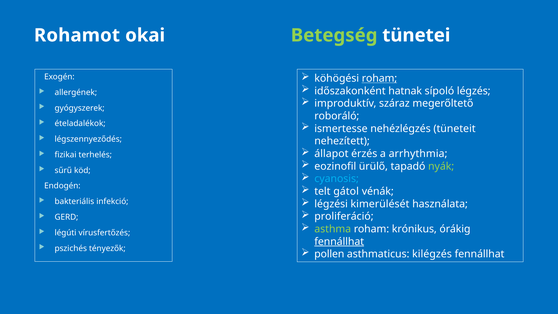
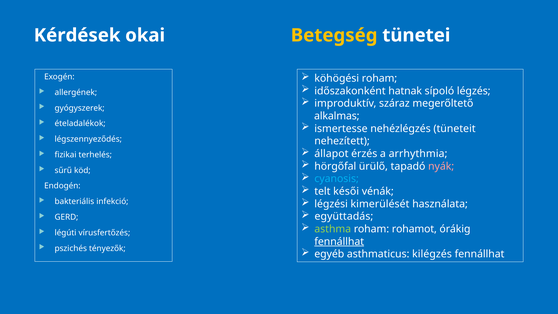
Rohamot: Rohamot -> Kérdések (77, 35)
Betegség colour: light green -> yellow (334, 35)
roham underline: present -> none (379, 78)
roboráló: roboráló -> alkalmas (337, 116)
eozinofil: eozinofil -> hörgőfal (335, 166)
nyák colour: light green -> pink (441, 166)
gátol: gátol -> késői (346, 191)
proliferáció: proliferáció -> együttadás (344, 216)
krónikus: krónikus -> rohamot (414, 229)
pollen: pollen -> egyéb (329, 254)
